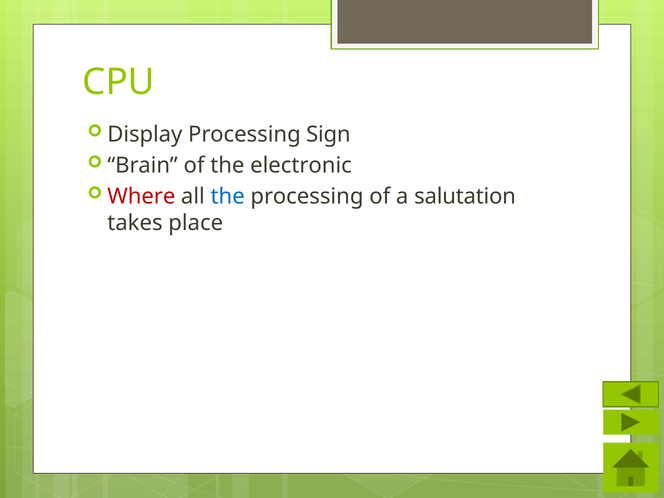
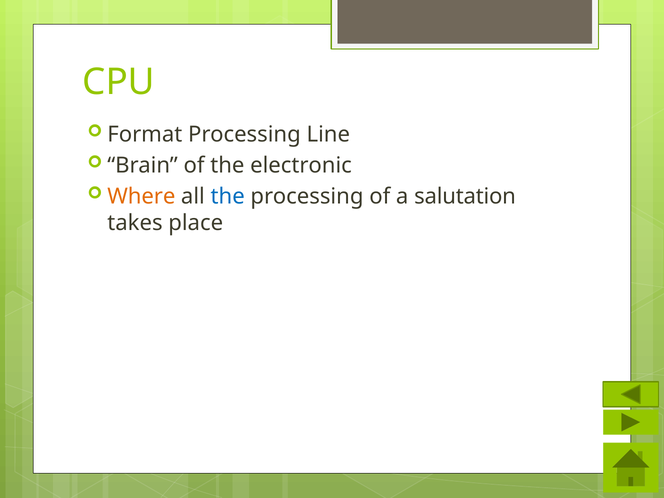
Display: Display -> Format (145, 134)
Sign: Sign -> Line (328, 134)
Where colour: red -> orange (141, 196)
